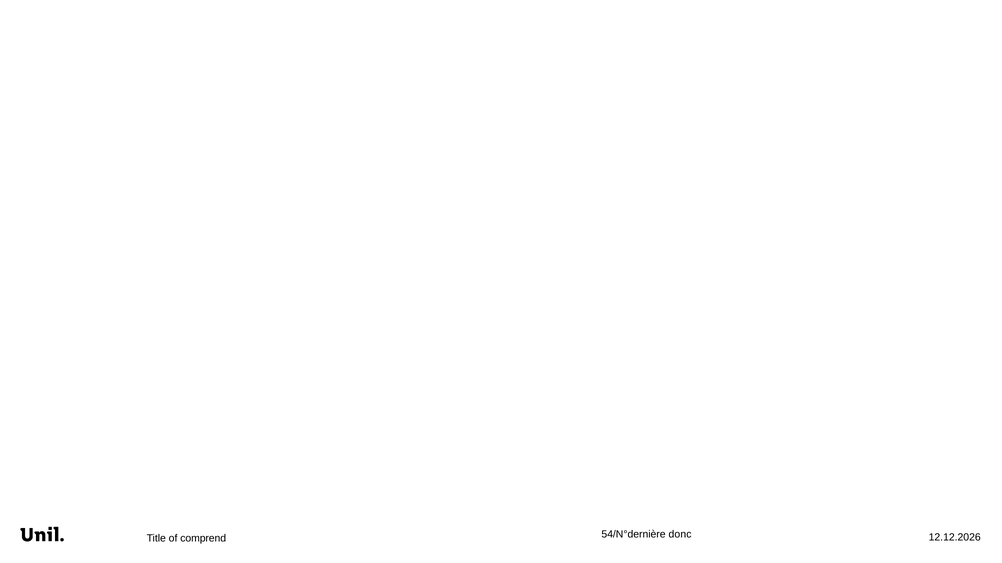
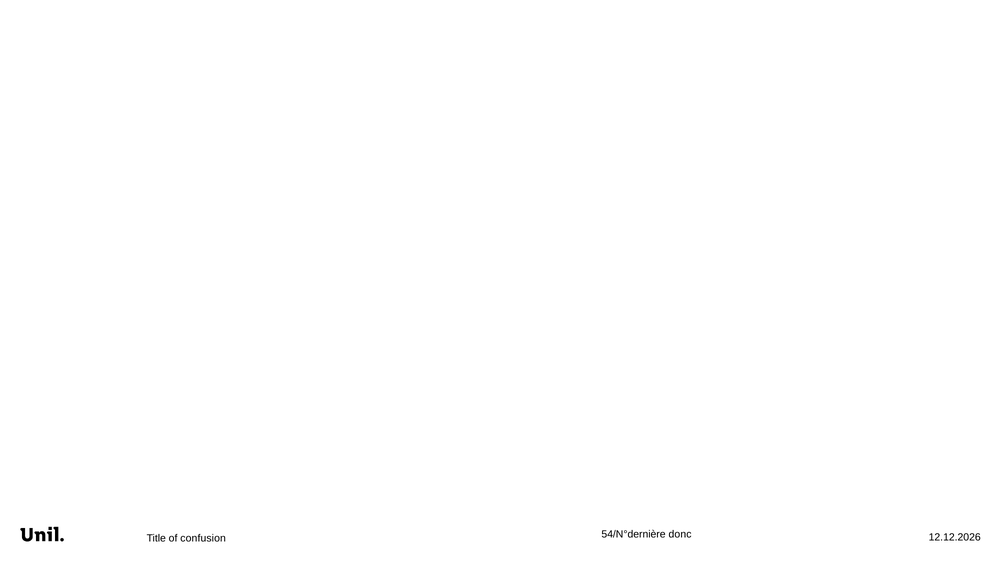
comprend: comprend -> confusion (203, 539)
